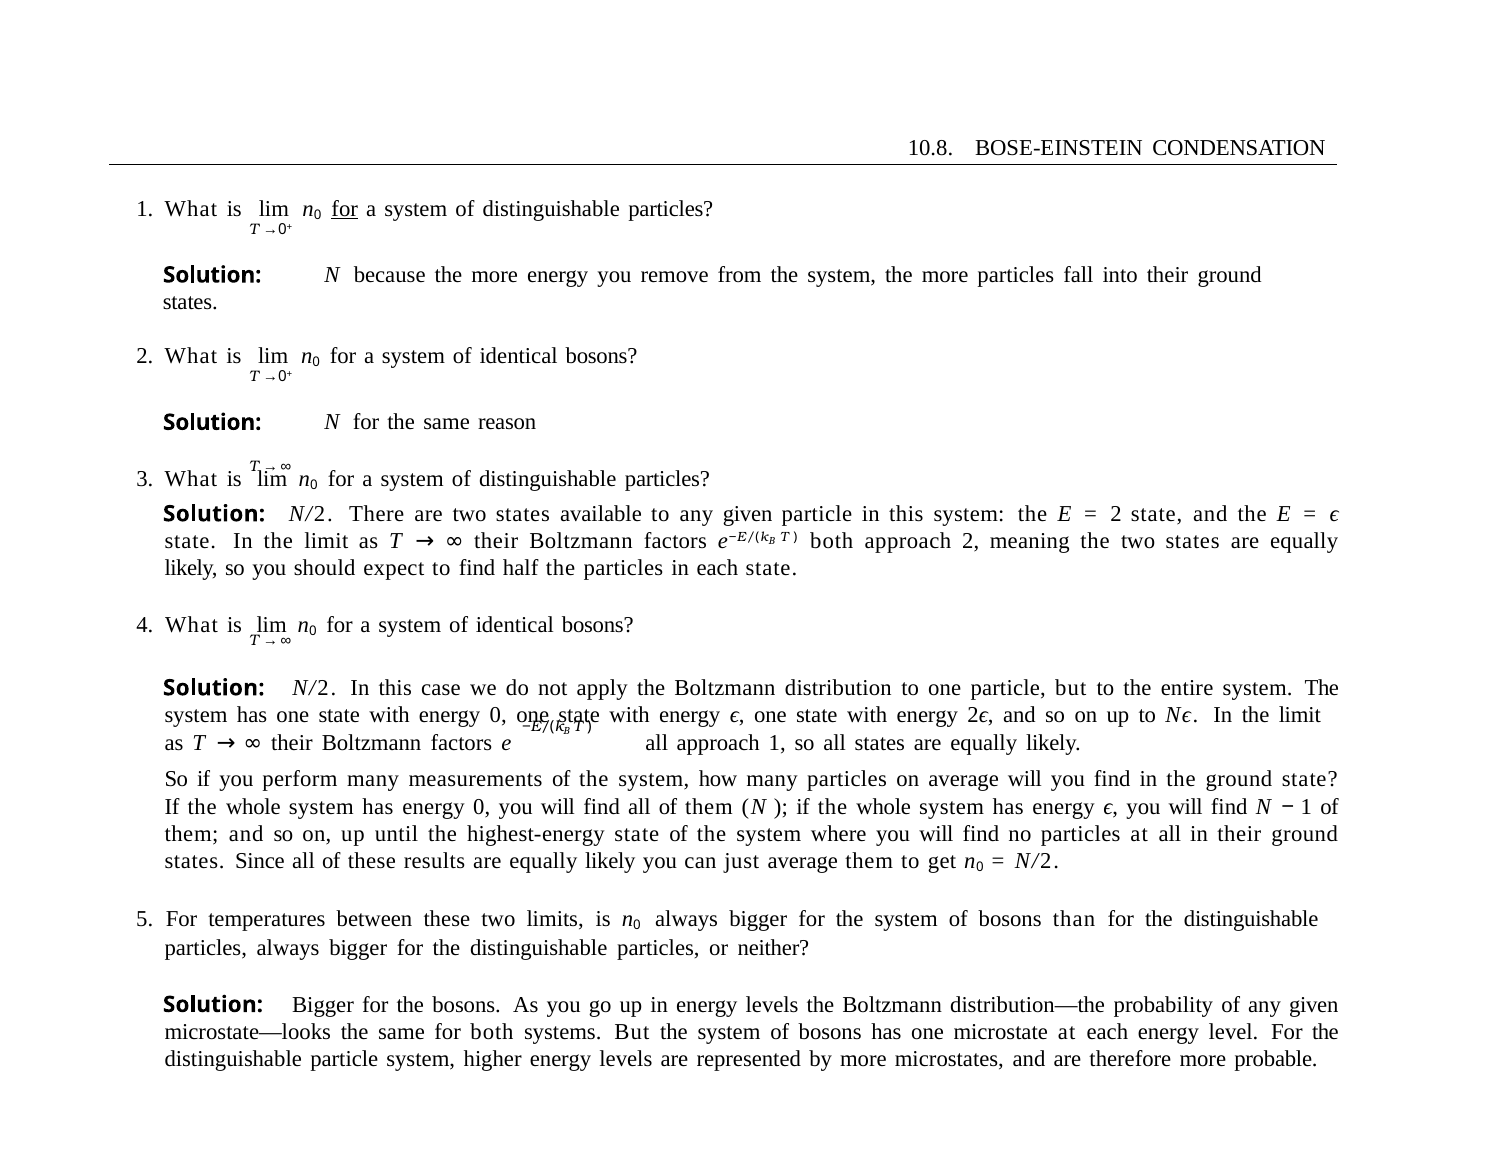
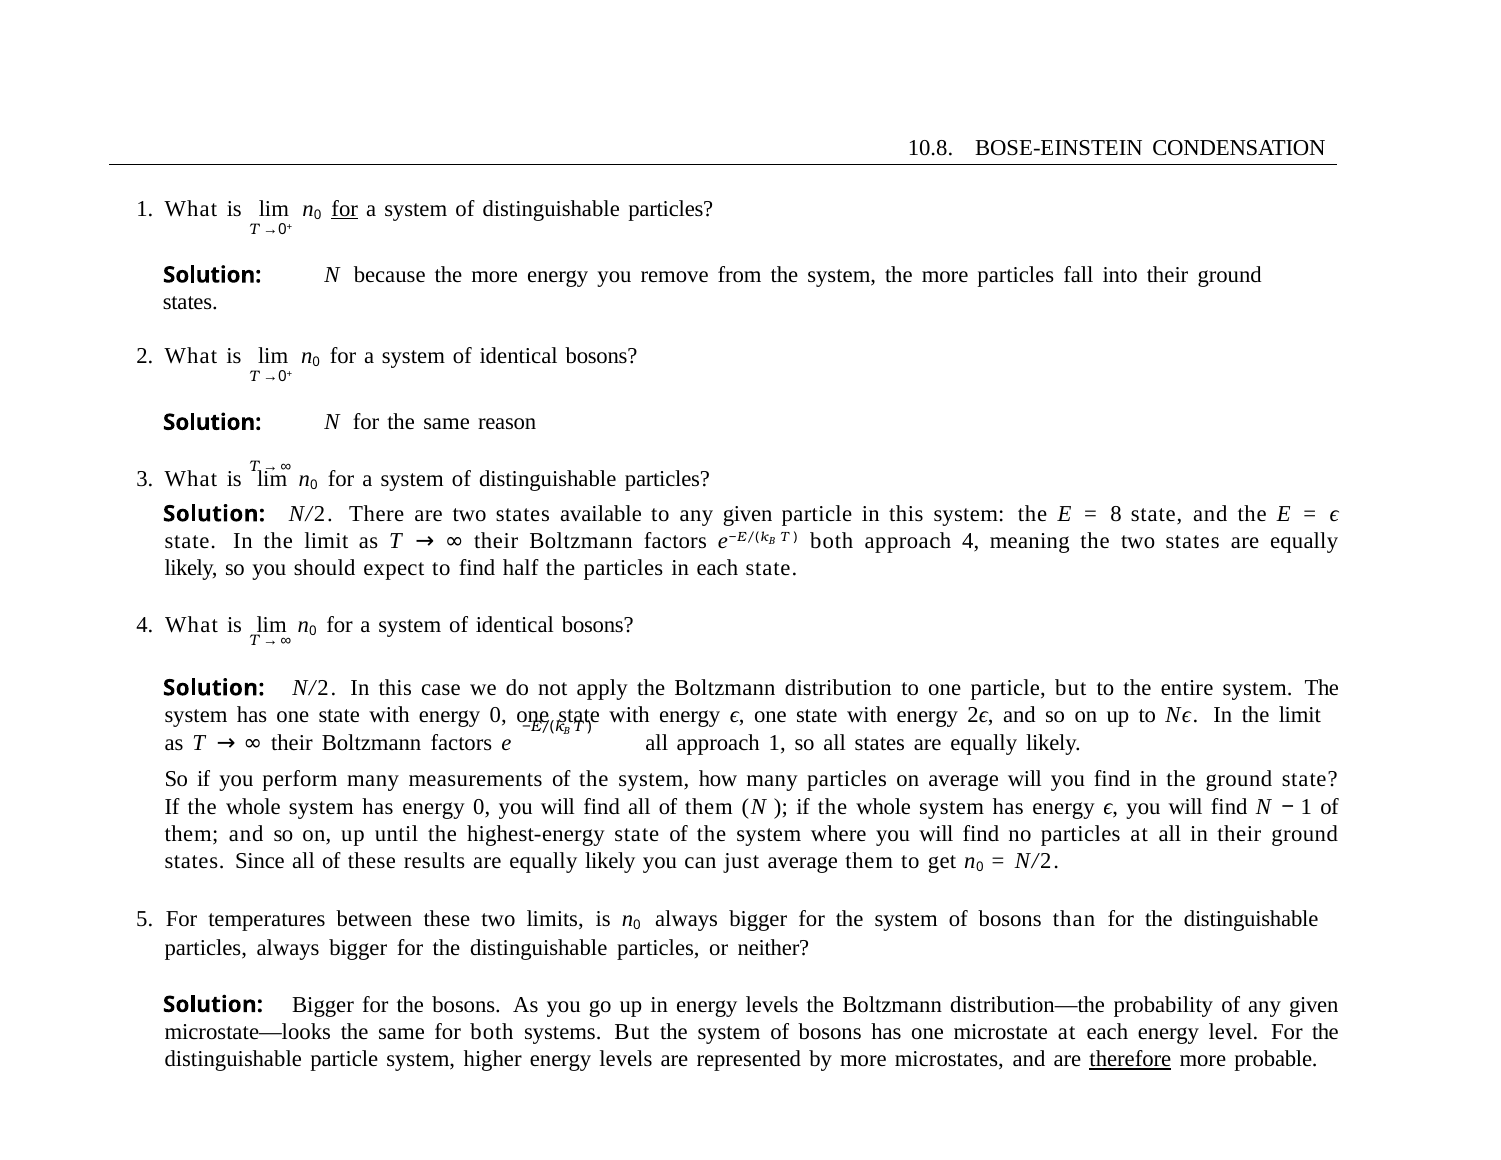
2: 2 -> 8 (1116, 514)
approach 2: 2 -> 4 (971, 541)
therefore underline: none -> present (1130, 1059)
